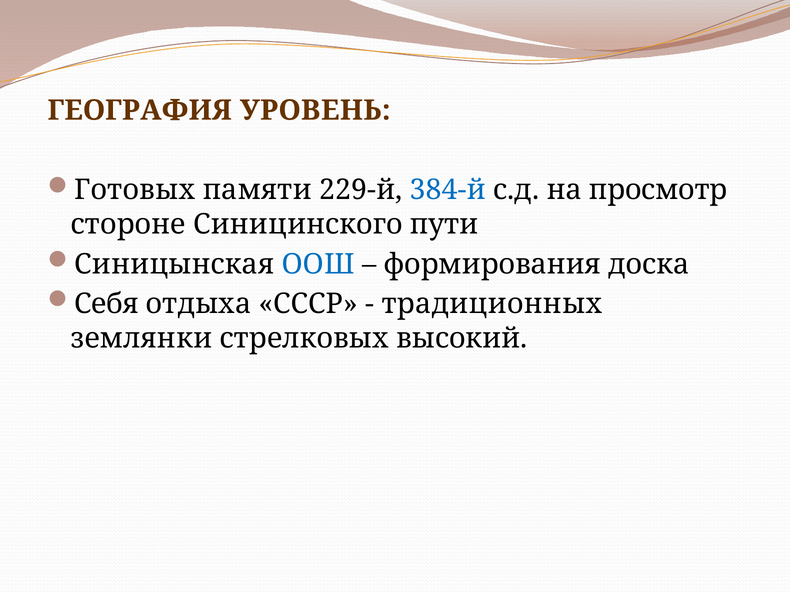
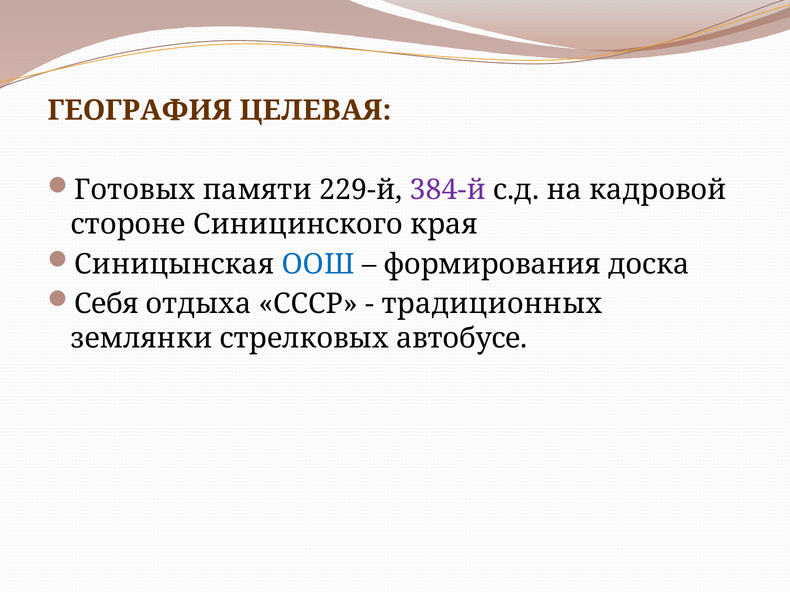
УРОВЕНЬ: УРОВЕНЬ -> ЦЕЛЕВАЯ (315, 110)
384-й colour: blue -> purple (448, 190)
просмотр: просмотр -> кадровой (658, 190)
пути: пути -> края (444, 224)
высокий: высокий -> автобусе (462, 338)
